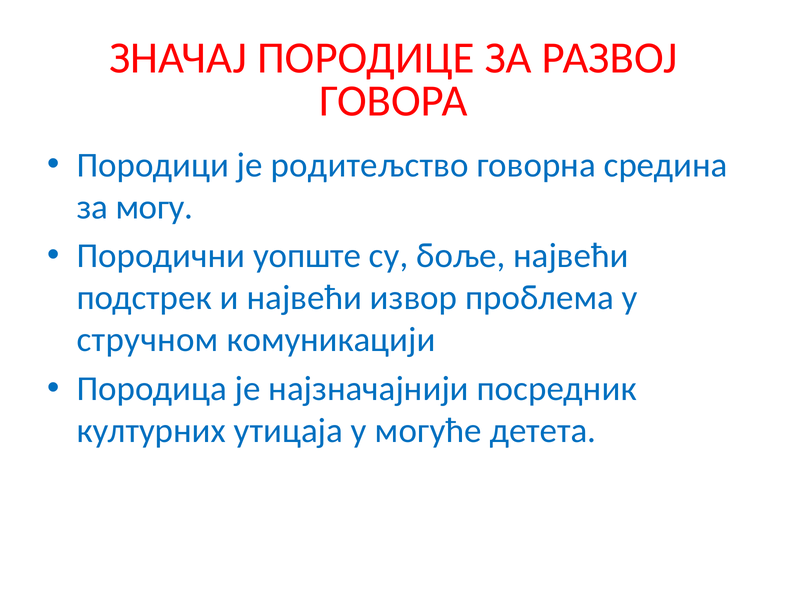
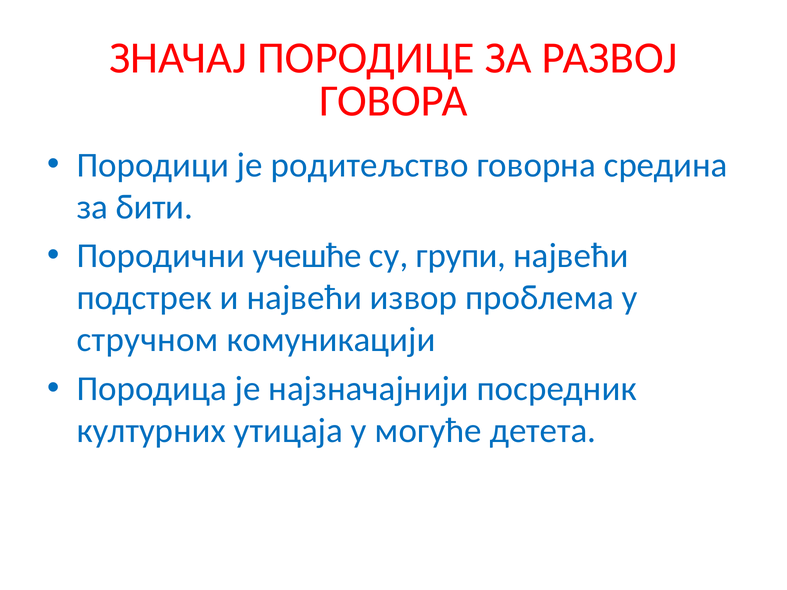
могу: могу -> бити (154, 207)
уопште: уопште -> учешће (307, 256)
боље: боље -> групи (461, 256)
